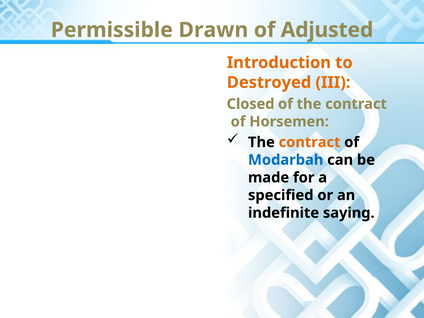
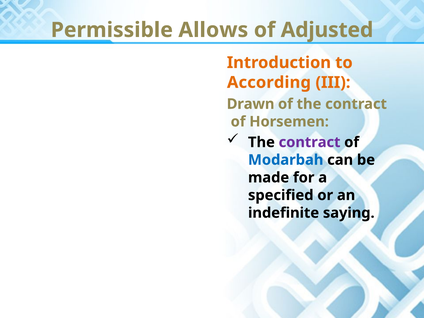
Drawn: Drawn -> Allows (213, 30)
Destroyed: Destroyed -> According (269, 82)
Closed: Closed -> Drawn (251, 104)
contract colour: orange -> purple (310, 142)
